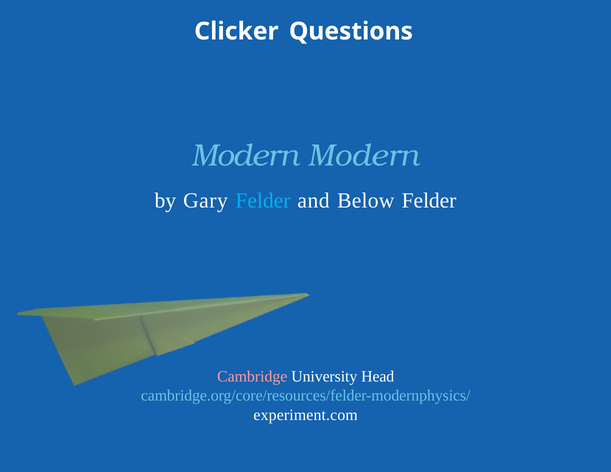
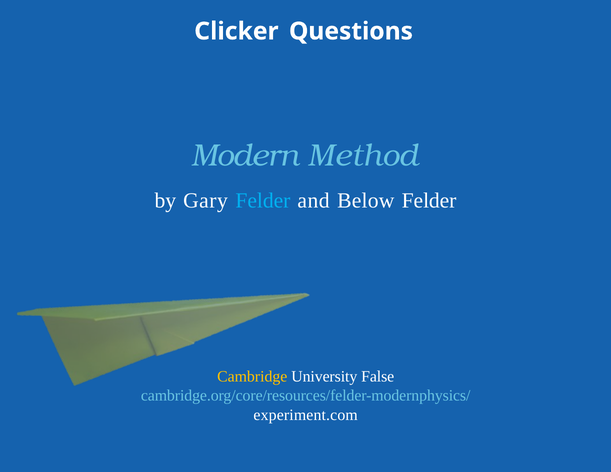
Modern Modern: Modern -> Method (363, 156)
Cambridge colour: pink -> yellow (252, 377)
Head: Head -> False (378, 377)
